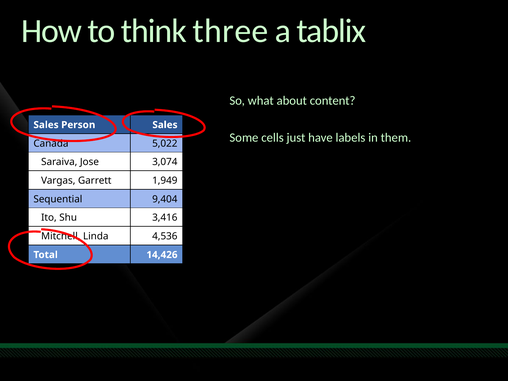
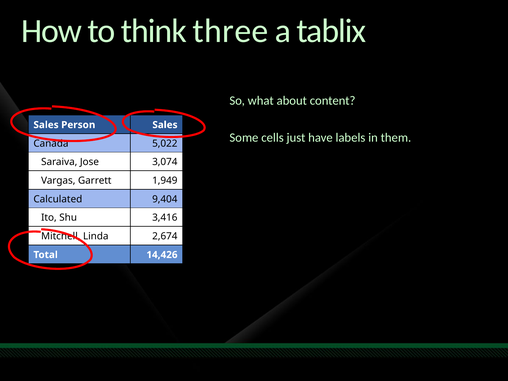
Sequential: Sequential -> Calculated (58, 199)
4,536: 4,536 -> 2,674 (165, 236)
